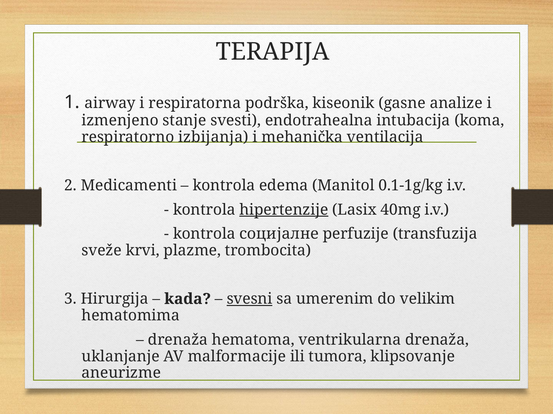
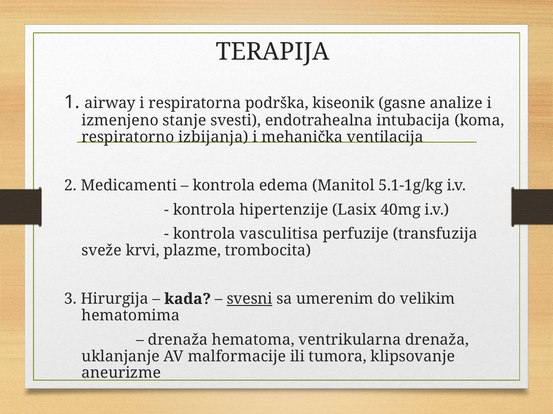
0.1-1g/kg: 0.1-1g/kg -> 5.1-1g/kg (411, 186)
hipertenzije underline: present -> none (284, 210)
социјалне: социјалне -> vasculitisa (279, 234)
